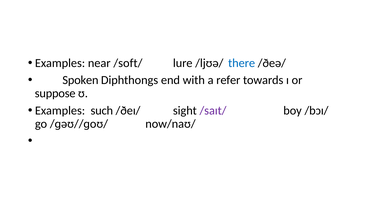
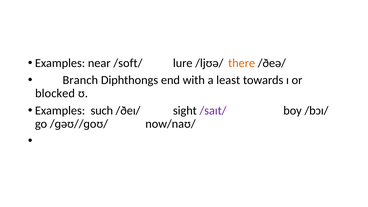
there colour: blue -> orange (242, 63)
Spoken: Spoken -> Branch (80, 80)
refer: refer -> least (228, 80)
suppose: suppose -> blocked (55, 93)
